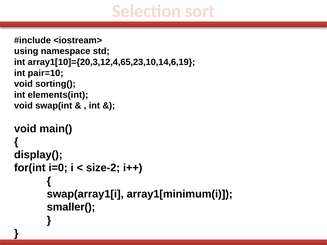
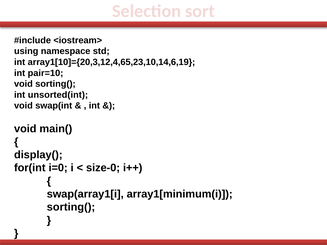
elements(int: elements(int -> unsorted(int (58, 95)
size-2: size-2 -> size-0 (103, 168)
smaller(: smaller( -> sorting( (71, 207)
